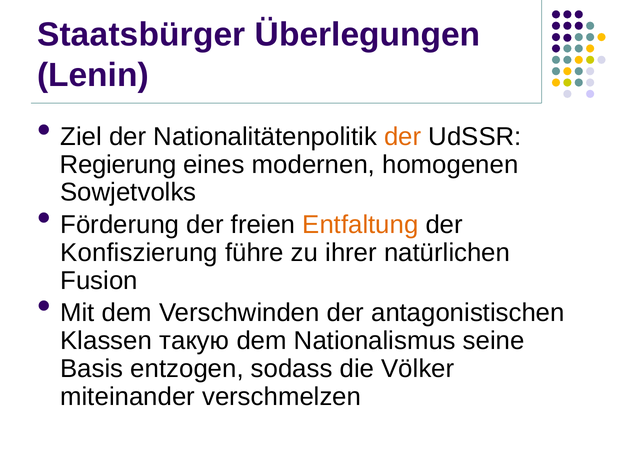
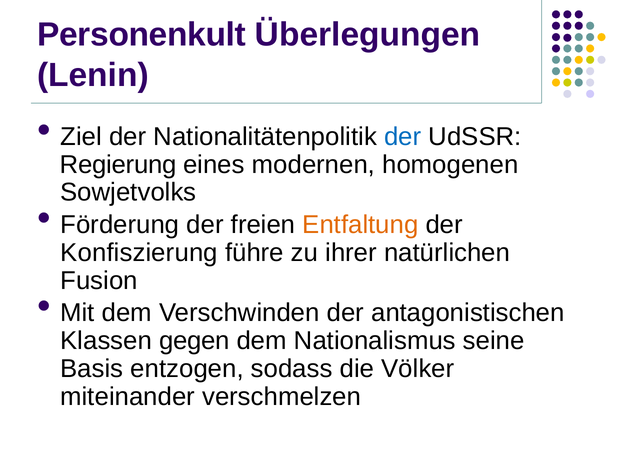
Staatsbürger: Staatsbürger -> Personenkult (142, 35)
der colour: orange -> blue (403, 137)
такую: такую -> gegen (194, 341)
